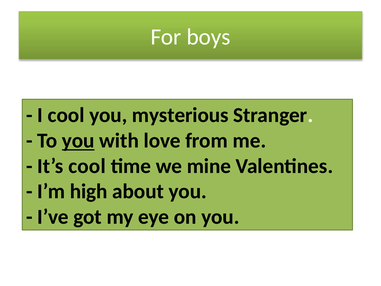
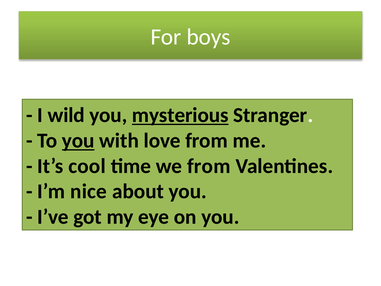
I cool: cool -> wild (66, 115)
mysterious underline: none -> present (180, 115)
we mine: mine -> from (209, 166)
high: high -> nice (89, 191)
